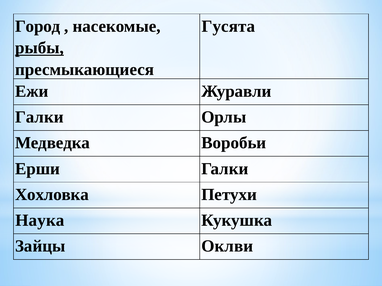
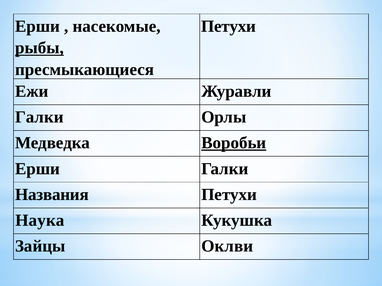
Город: Город -> Ерши (38, 26)
Гусята: Гусята -> Петухи (229, 26)
Воробьи underline: none -> present (234, 143)
Хохловка: Хохловка -> Названия (52, 195)
